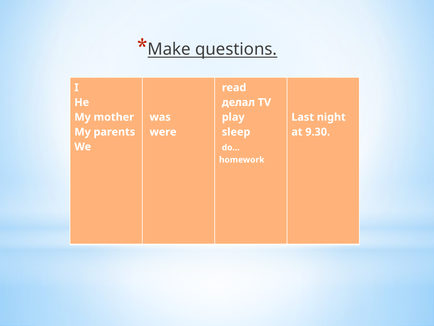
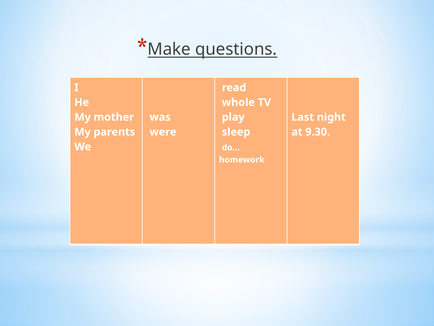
делал: делал -> whole (238, 102)
